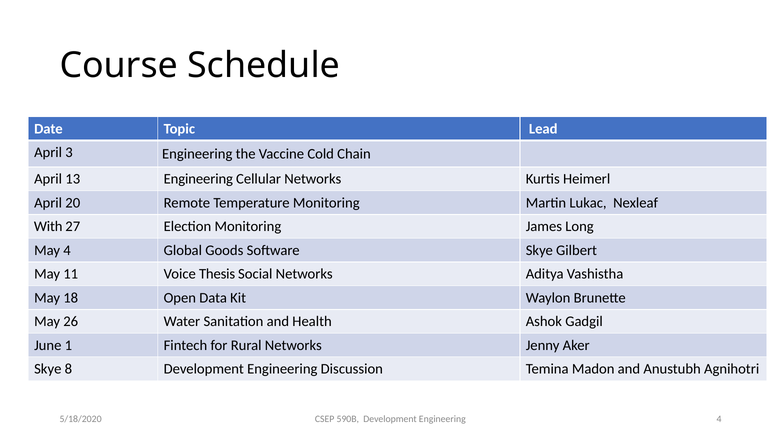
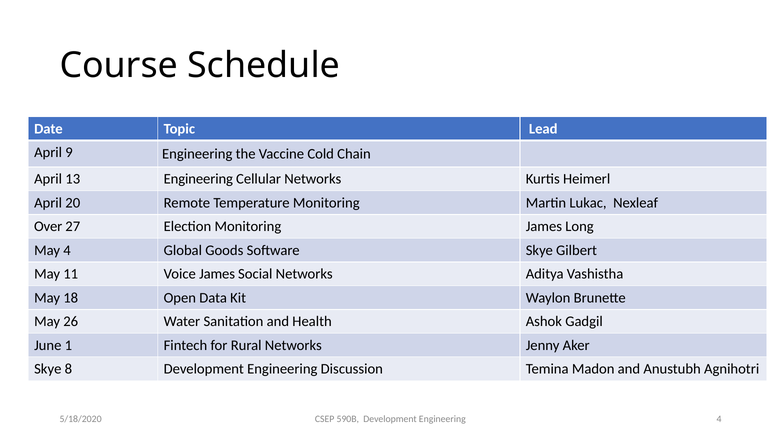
3: 3 -> 9 (69, 153)
With: With -> Over (48, 227)
Voice Thesis: Thesis -> James (217, 274)
